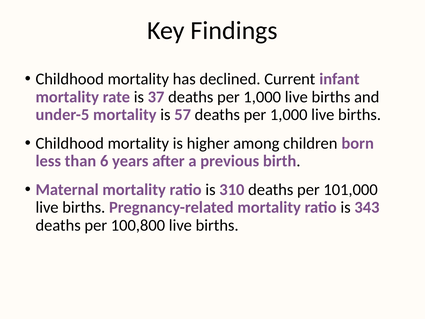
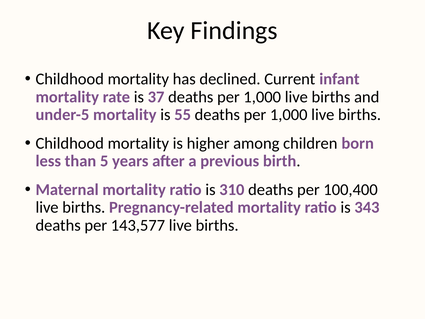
57: 57 -> 55 (183, 115)
6: 6 -> 5 (104, 161)
101,000: 101,000 -> 100,400 (351, 189)
100,800: 100,800 -> 143,577 (138, 225)
